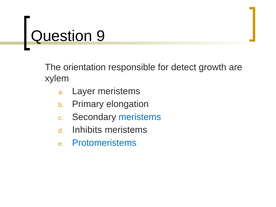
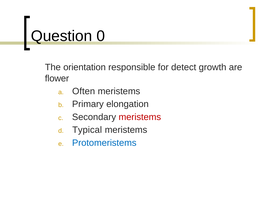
9: 9 -> 0 (101, 36)
xylem: xylem -> flower (57, 78)
Layer: Layer -> Often (84, 91)
meristems colour: blue -> red (140, 117)
Inhibits: Inhibits -> Typical (87, 130)
